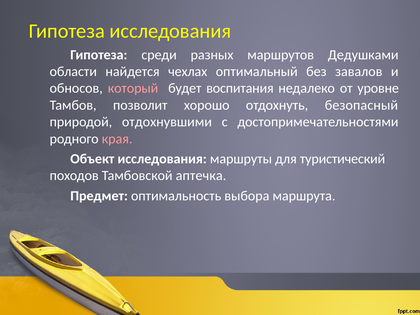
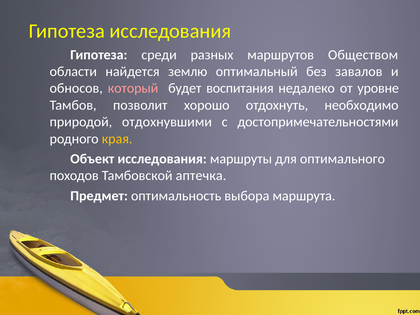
Дедушками: Дедушками -> Обществом (363, 55)
чехлах: чехлах -> землю (188, 72)
безопасный: безопасный -> необходимо (362, 105)
края colour: pink -> yellow (117, 139)
туристический: туристический -> оптимального (342, 159)
